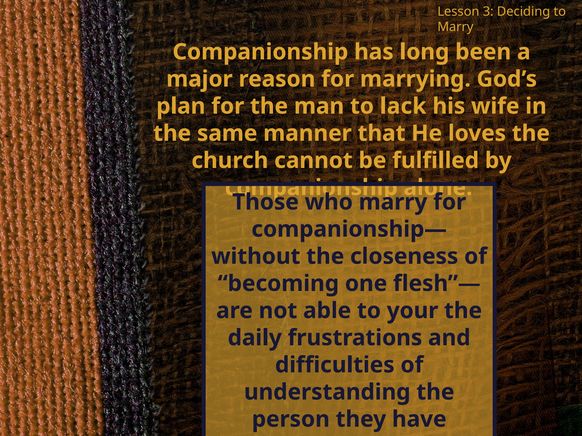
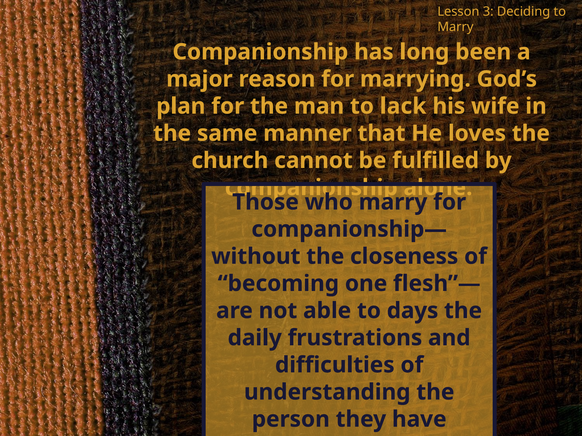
your: your -> days (413, 311)
